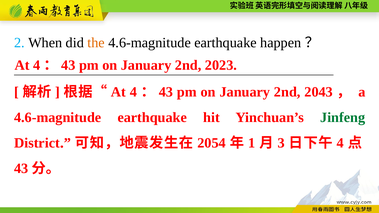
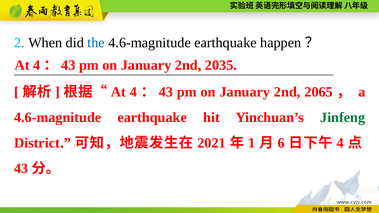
the colour: orange -> blue (96, 43)
2023: 2023 -> 2035 (221, 65)
2043: 2043 -> 2065 (319, 92)
2054: 2054 -> 2021 (212, 143)
3: 3 -> 6 (281, 143)
